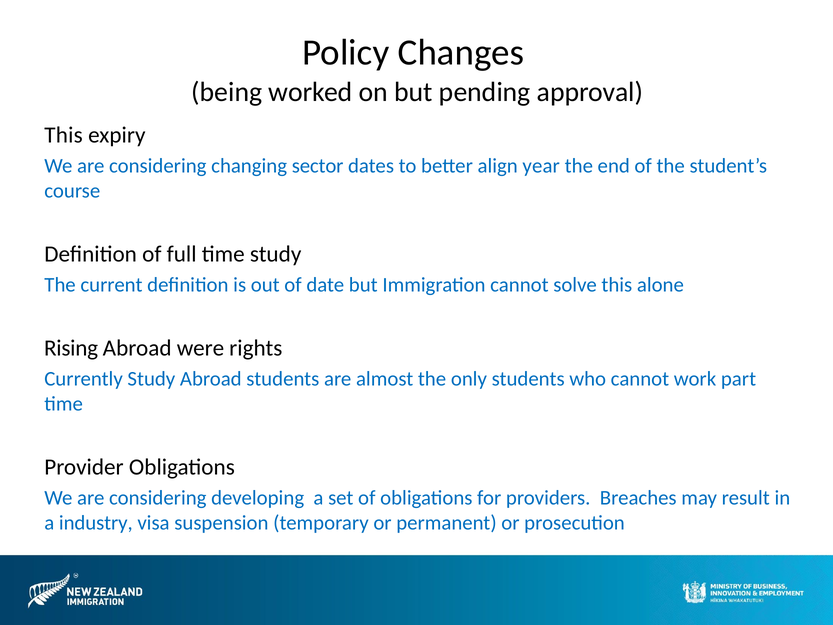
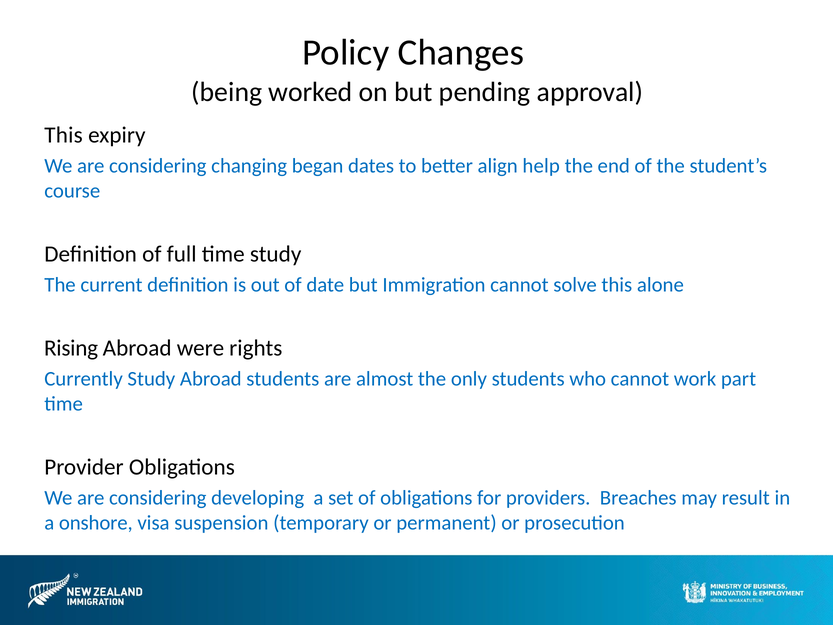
sector: sector -> began (318, 166)
year: year -> help (541, 166)
industry: industry -> onshore (96, 522)
